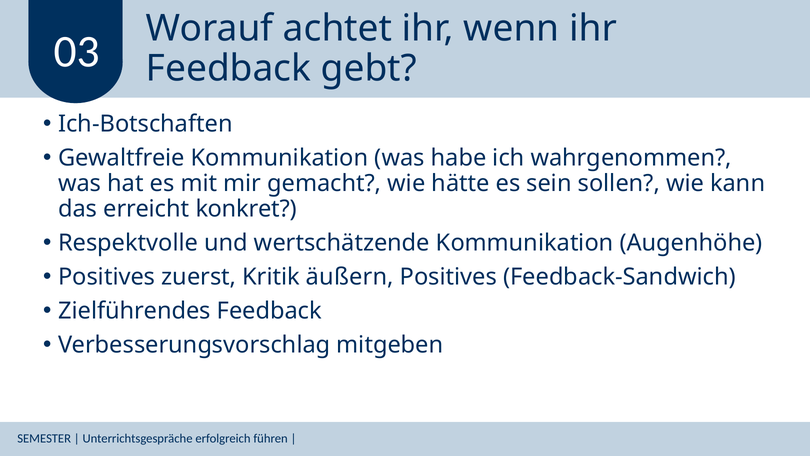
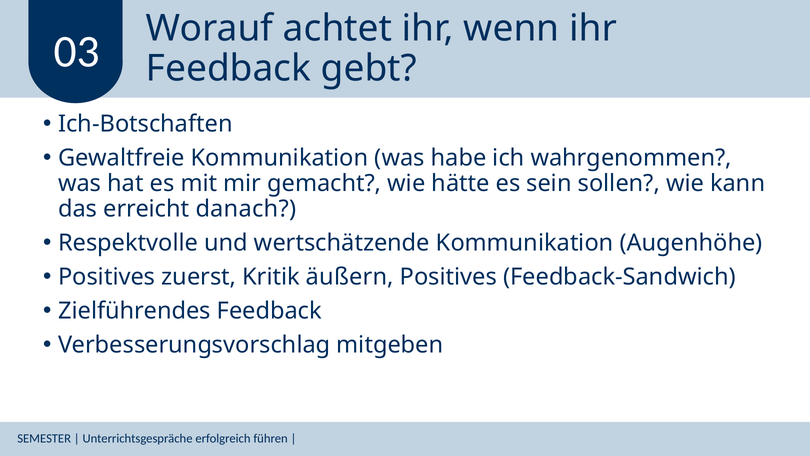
konkret: konkret -> danach (246, 209)
